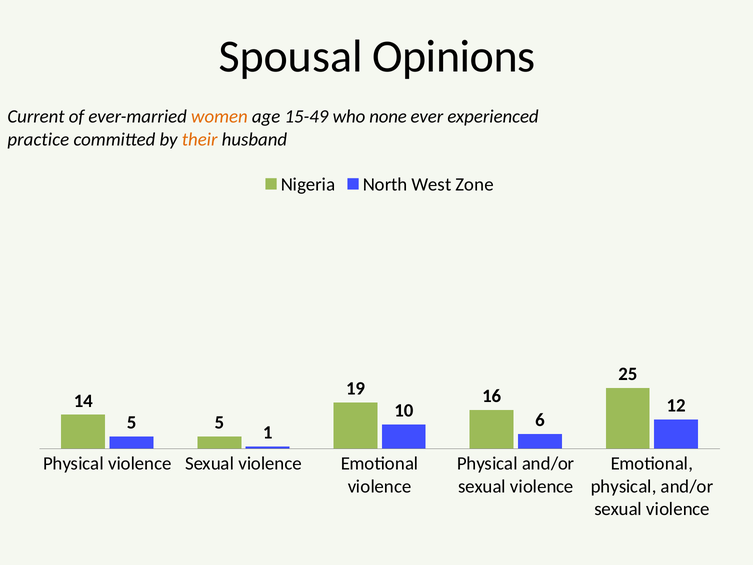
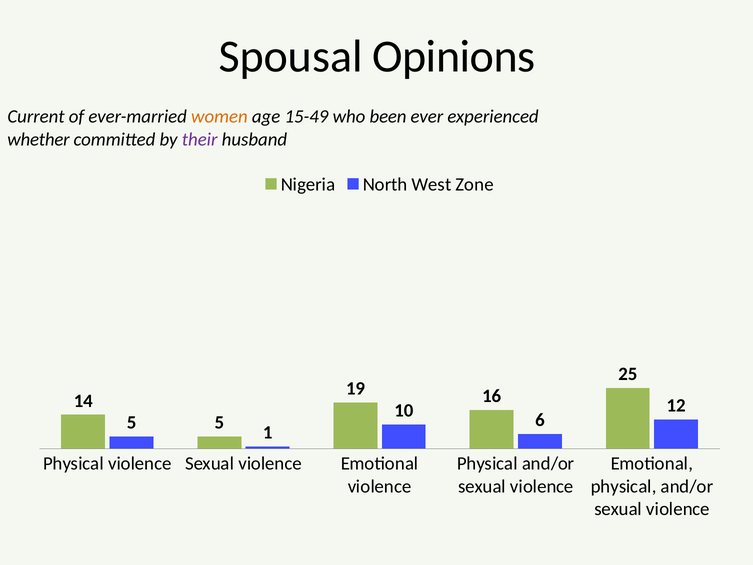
none: none -> been (388, 117)
practice: practice -> whether (38, 139)
their colour: orange -> purple (200, 139)
